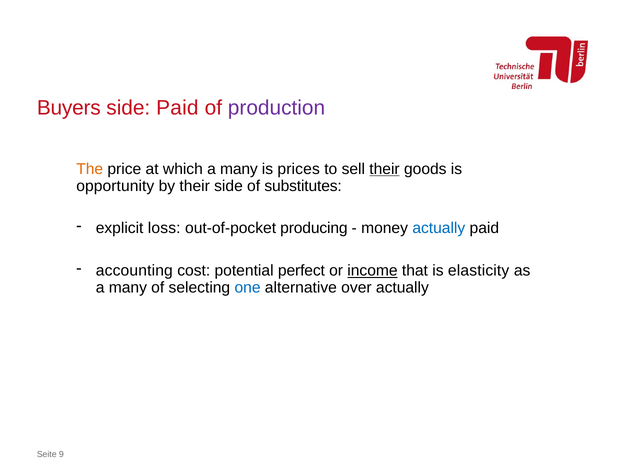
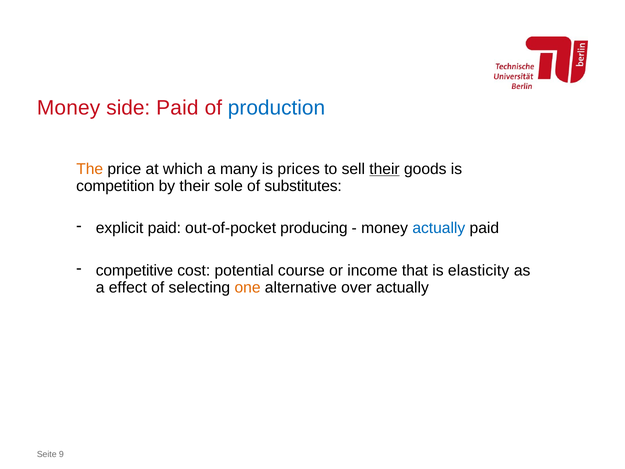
Buyers: Buyers -> Money (69, 108)
production colour: purple -> blue (276, 108)
opportunity: opportunity -> competition (115, 186)
their side: side -> sole (228, 186)
explicit loss: loss -> paid (164, 228)
accounting: accounting -> competitive (134, 271)
perfect: perfect -> course (301, 271)
income underline: present -> none (373, 271)
many: many -> effect (128, 287)
one colour: blue -> orange (248, 287)
